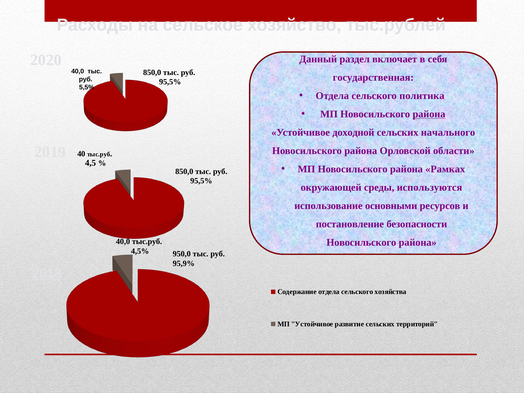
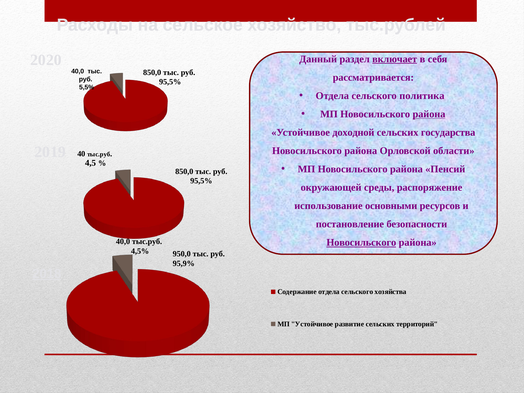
включает underline: none -> present (395, 59)
государственная: государственная -> рассматривается (373, 77)
начального: начального -> государства (448, 132)
Рамках: Рамках -> Пенсий (445, 169)
используются: используются -> распоряжение (430, 187)
Новосильского underline: none -> present (361, 242)
